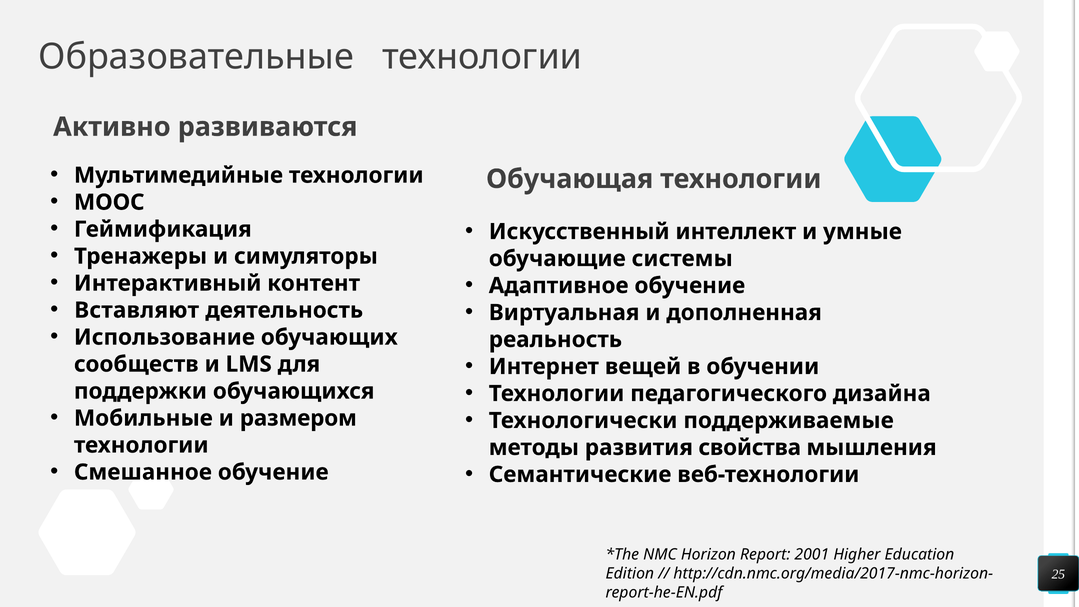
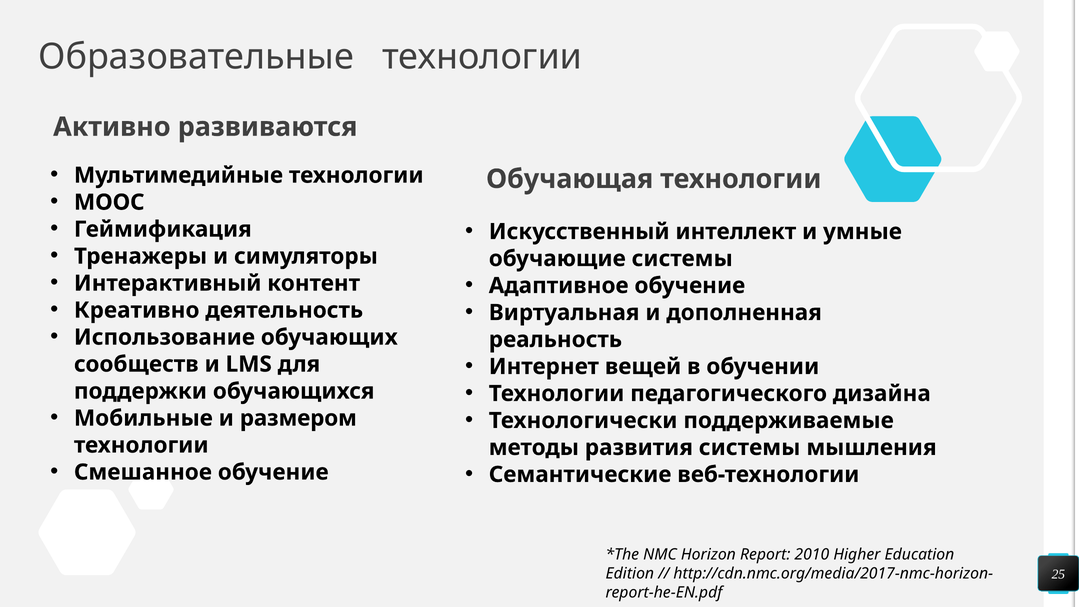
Вставляют: Вставляют -> Креативно (137, 310)
развития свойства: свойства -> системы (750, 448)
2001: 2001 -> 2010 (812, 554)
